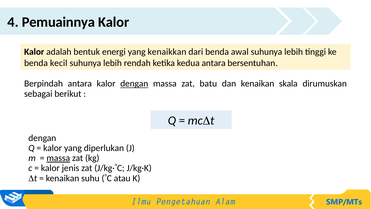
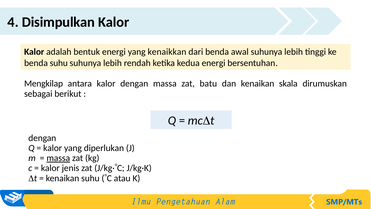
Pemuainnya: Pemuainnya -> Disimpulkan (58, 22)
benda kecil: kecil -> suhu (59, 63)
kedua antara: antara -> energi (214, 63)
Berpindah: Berpindah -> Mengkilap (44, 84)
dengan underline: present -> none (134, 84)
